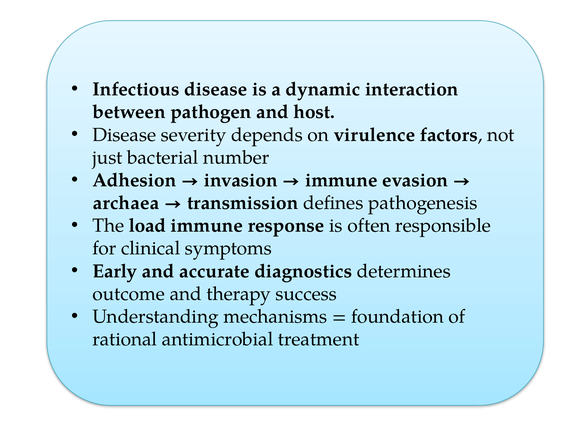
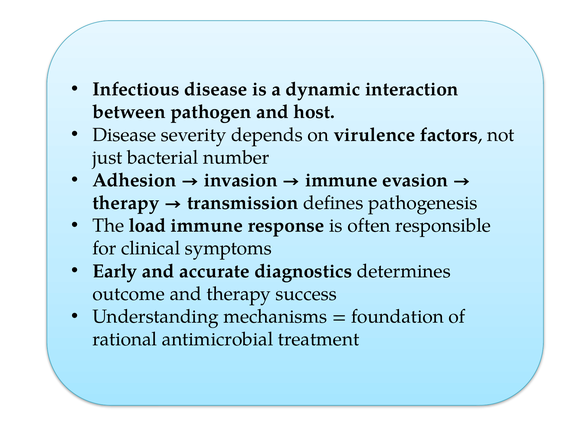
archaea: archaea -> therapy (126, 203)
